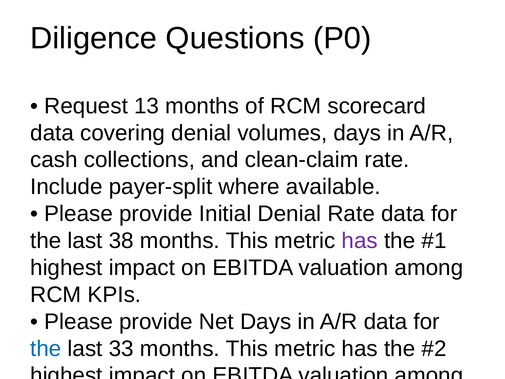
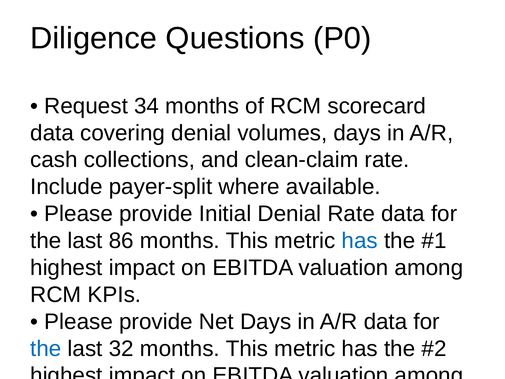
13: 13 -> 34 (147, 106)
38: 38 -> 86 (121, 241)
has colour: purple -> blue (360, 241)
33: 33 -> 32 (121, 348)
